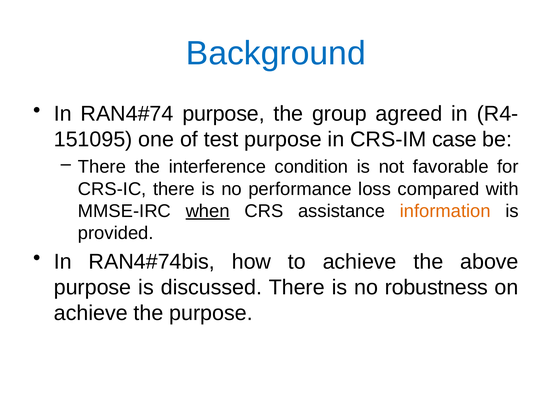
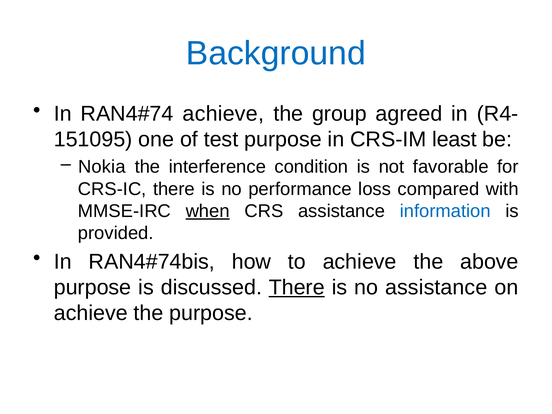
purpose: purpose -> achieve (223, 114)
case: case -> least (454, 140)
There: There -> Nokia (102, 167)
information colour: orange -> blue (445, 211)
There underline: none -> present (297, 287)
no robustness: robustness -> assistance (436, 287)
